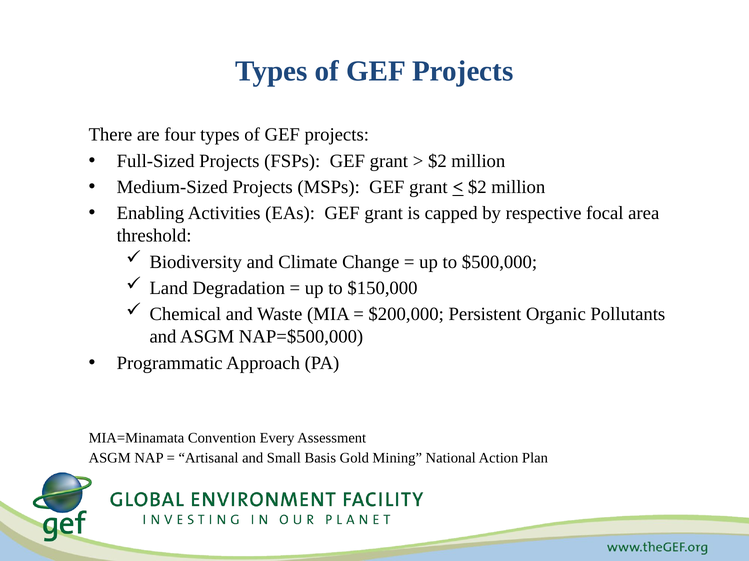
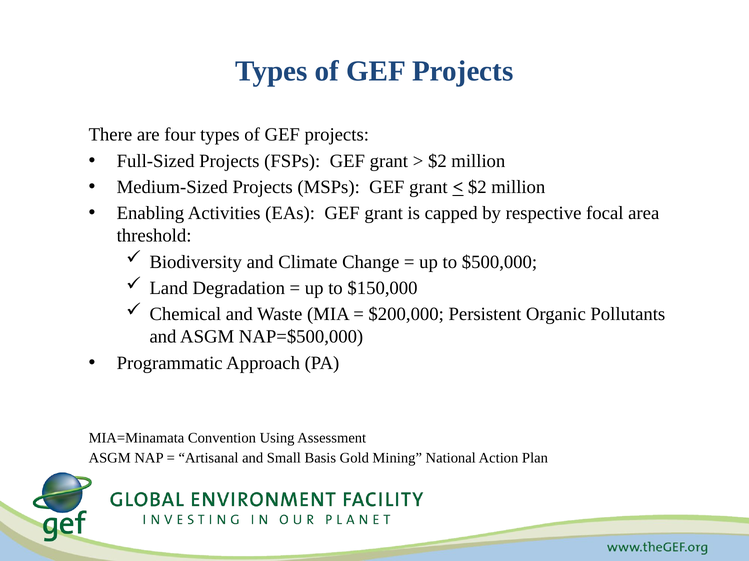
Every: Every -> Using (277, 438)
